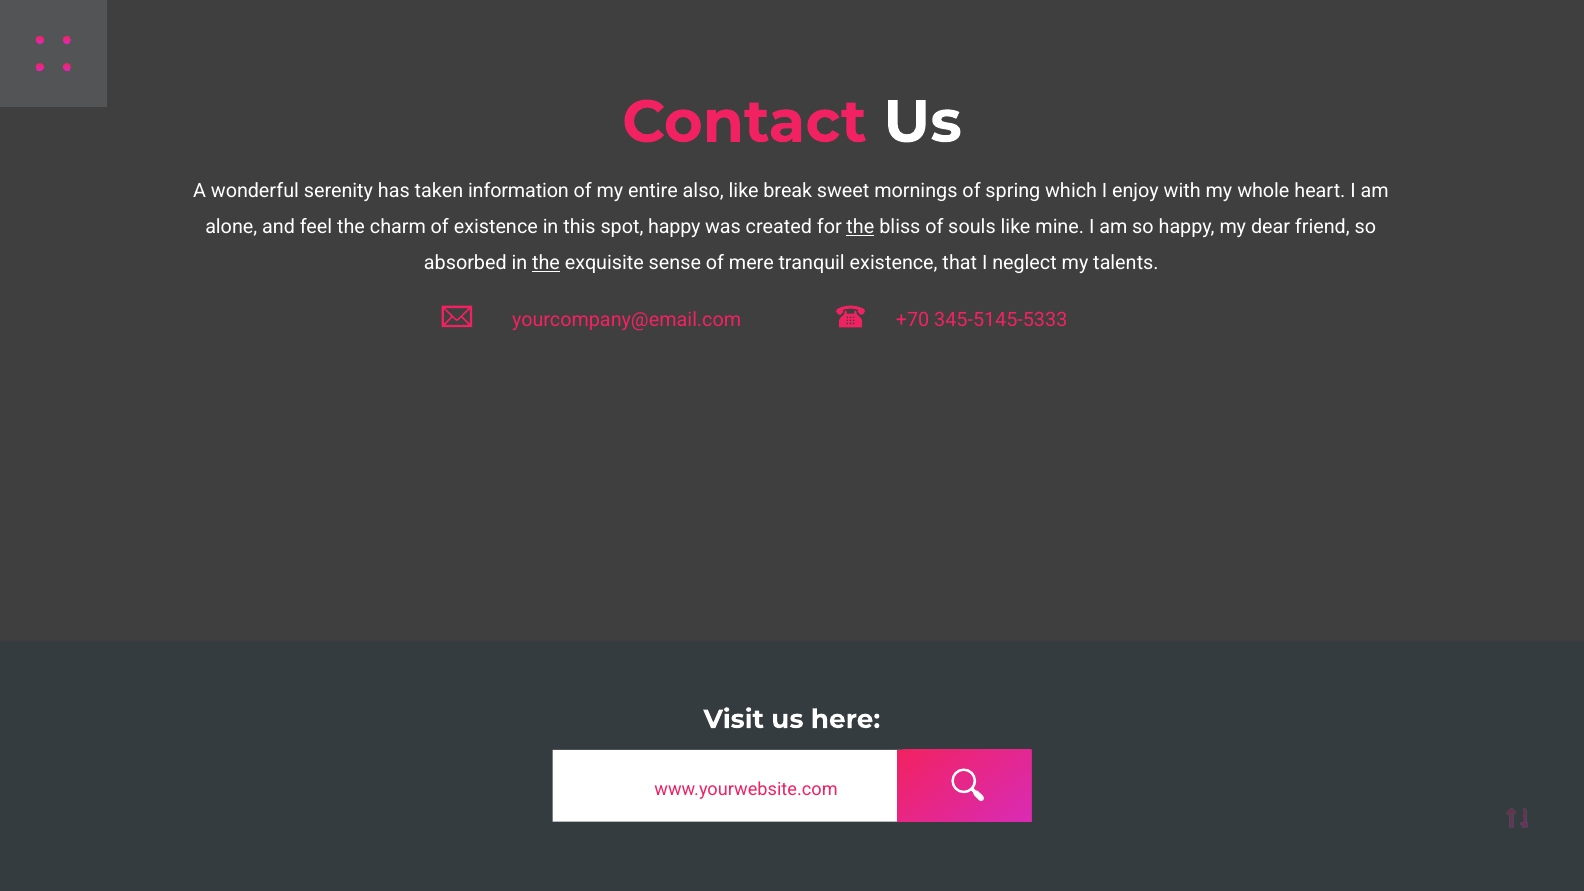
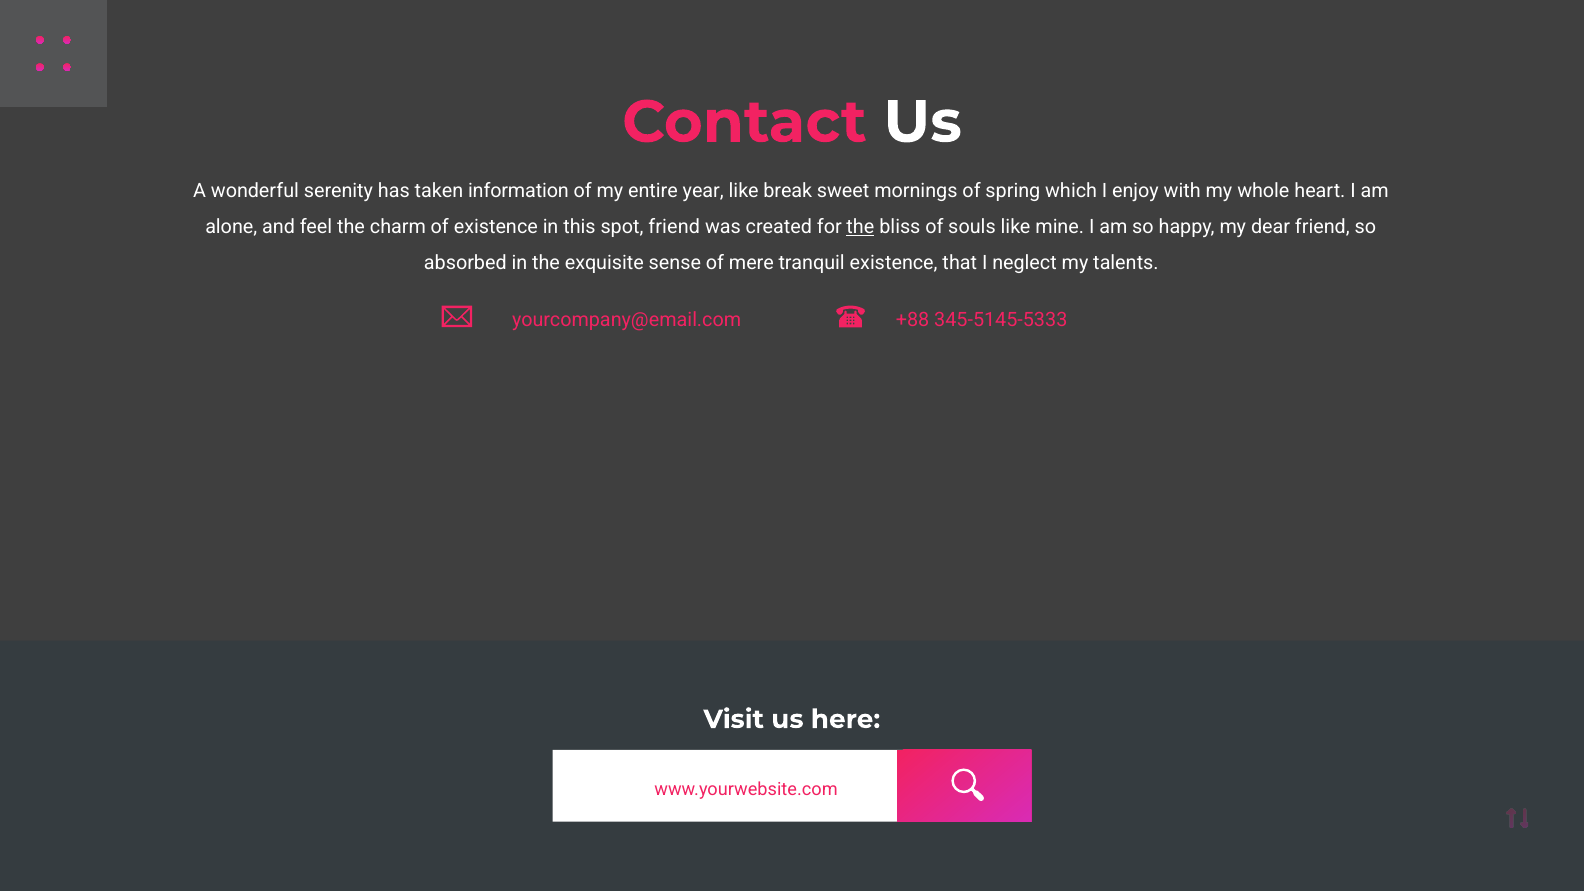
also: also -> year (703, 191)
spot happy: happy -> friend (674, 227)
the underline: present -> none (546, 263)
+70: +70 -> +88 (913, 320)
